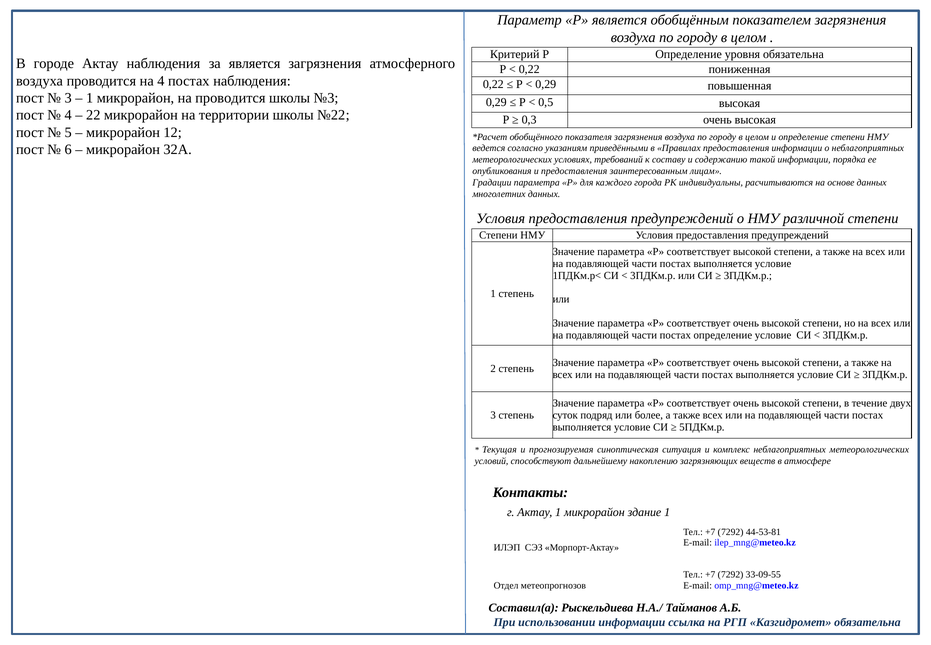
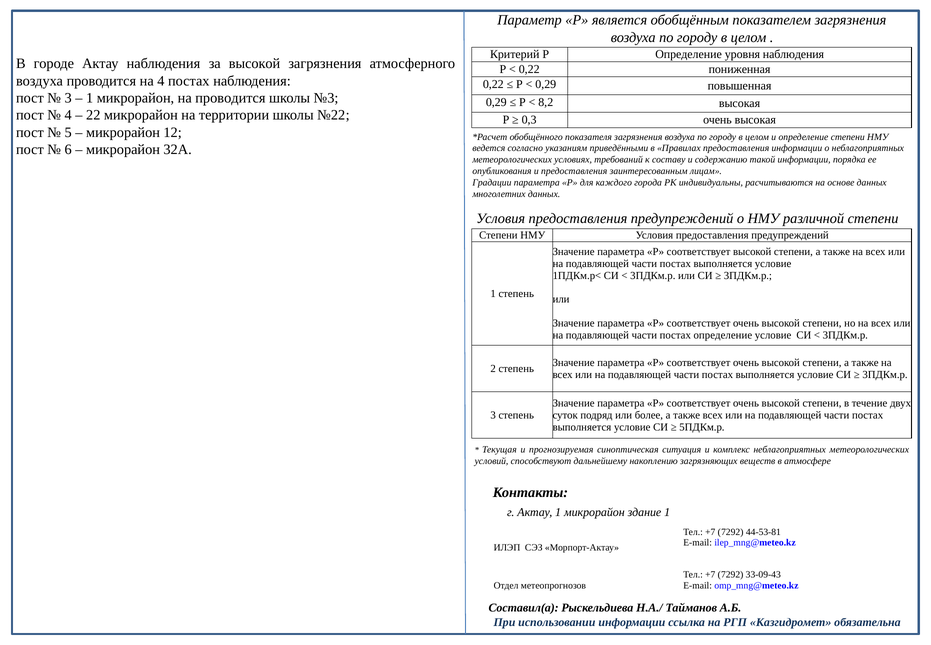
уровня обязательна: обязательна -> наблюдения (793, 54)
за является: является -> высокой (255, 64)
0,5: 0,5 -> 8,2 (546, 102)
33-09-55: 33-09-55 -> 33-09-43 (763, 574)
